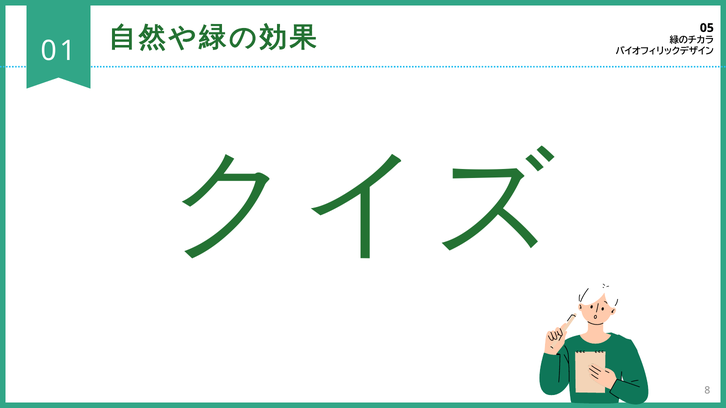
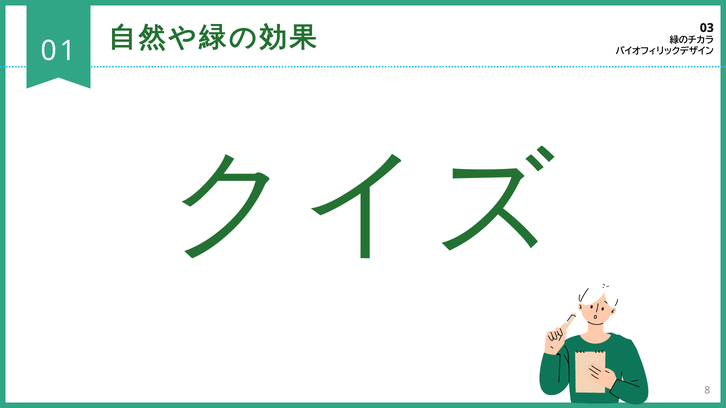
05: 05 -> 03 (707, 28)
